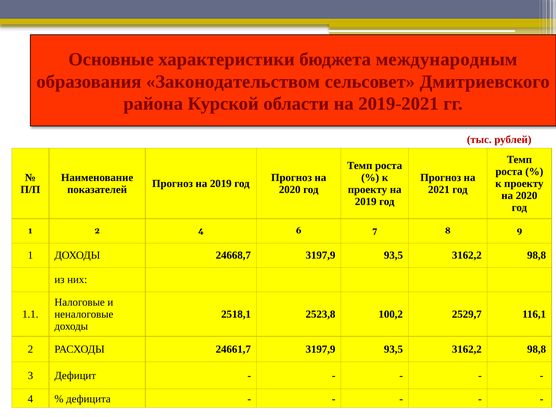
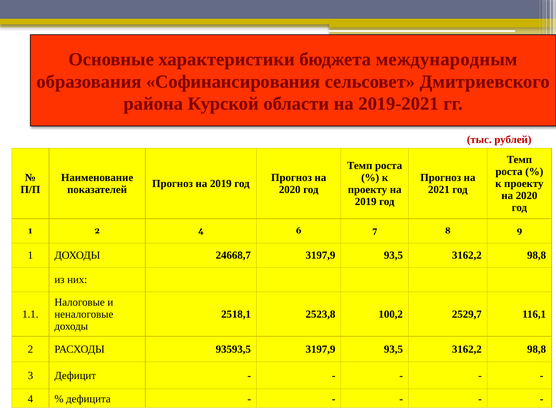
Законодательством: Законодательством -> Софинансирования (233, 82)
24661,7: 24661,7 -> 93593,5 (233, 349)
